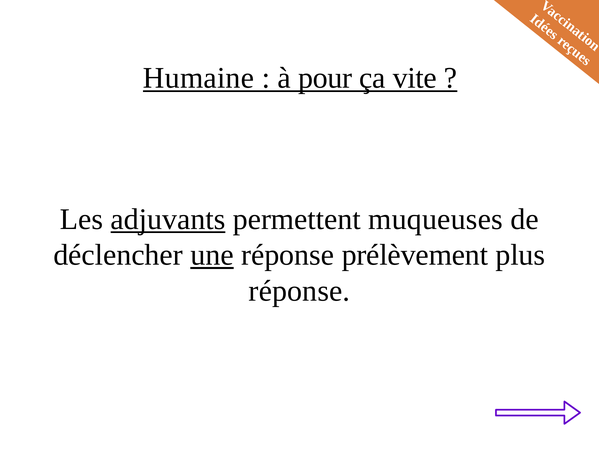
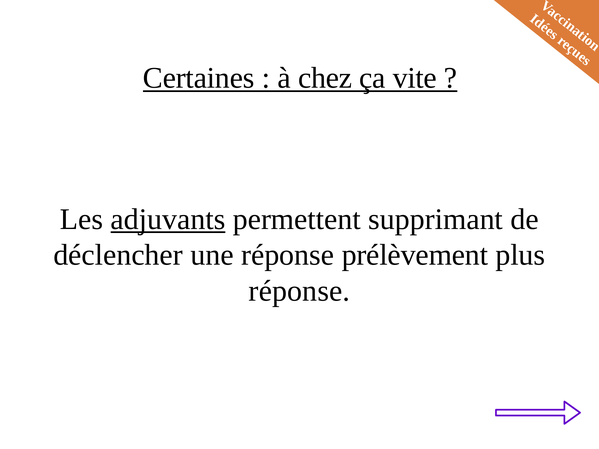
Humaine: Humaine -> Certaines (199, 78)
pour: pour -> chez (325, 78)
muqueuses: muqueuses -> supprimant (436, 219)
une underline: present -> none (212, 255)
